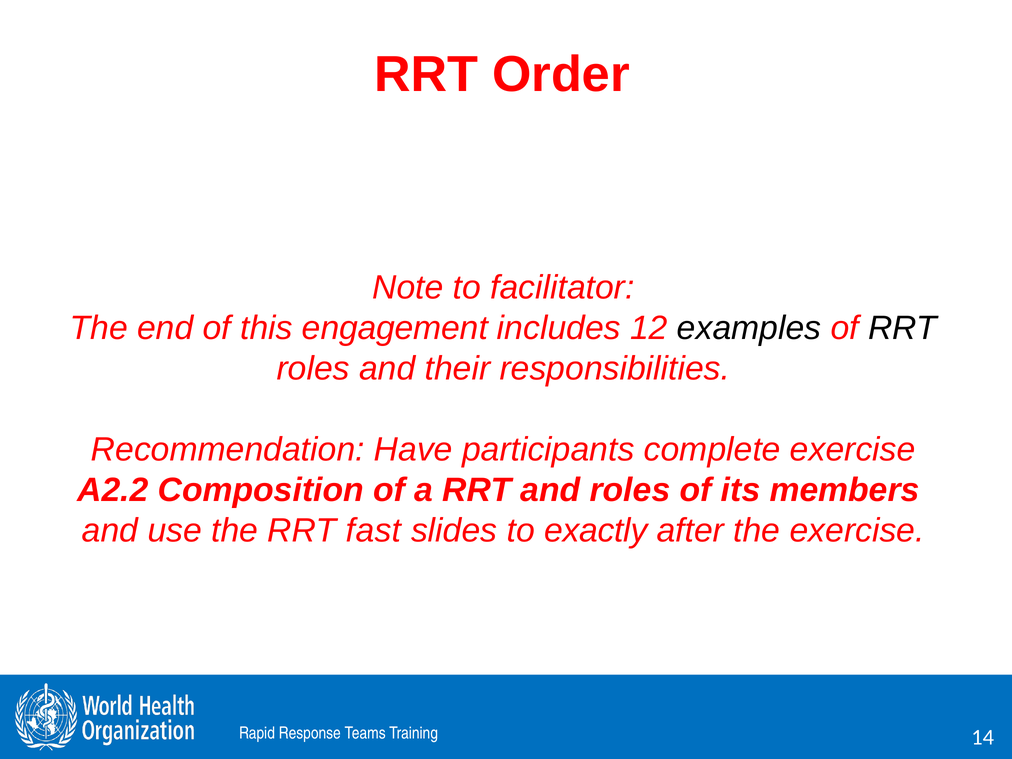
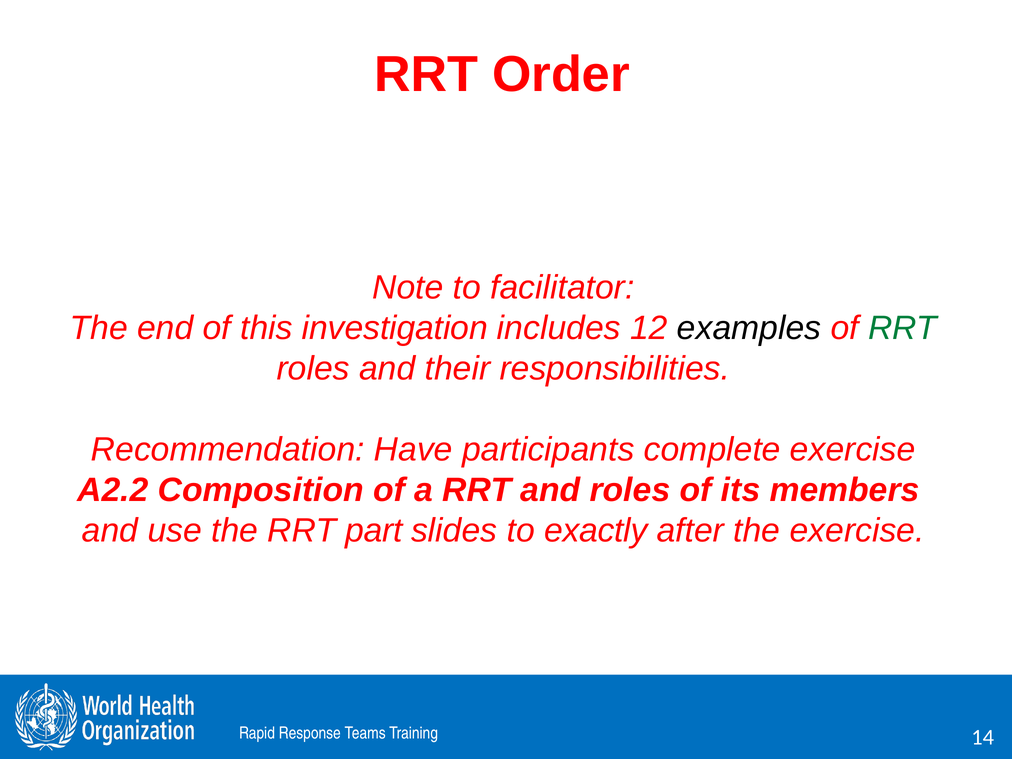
engagement: engagement -> investigation (395, 328)
RRT colour: black -> green (903, 328)
fast: fast -> part (374, 530)
